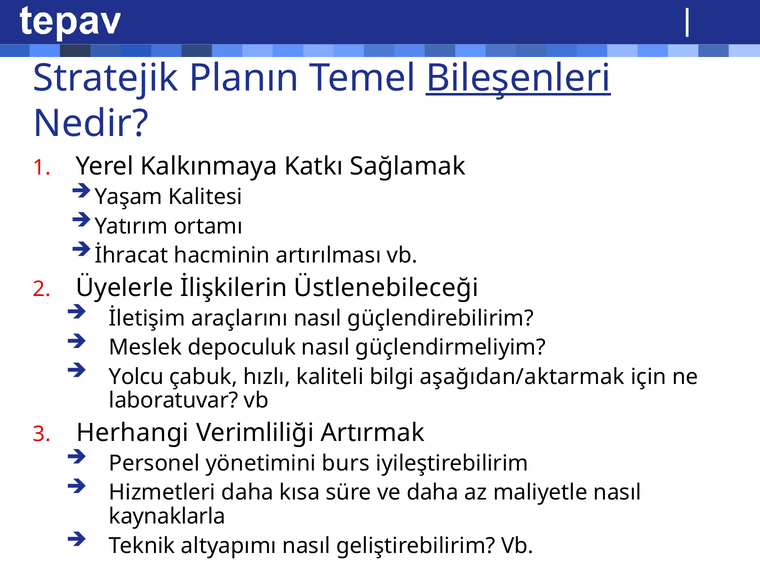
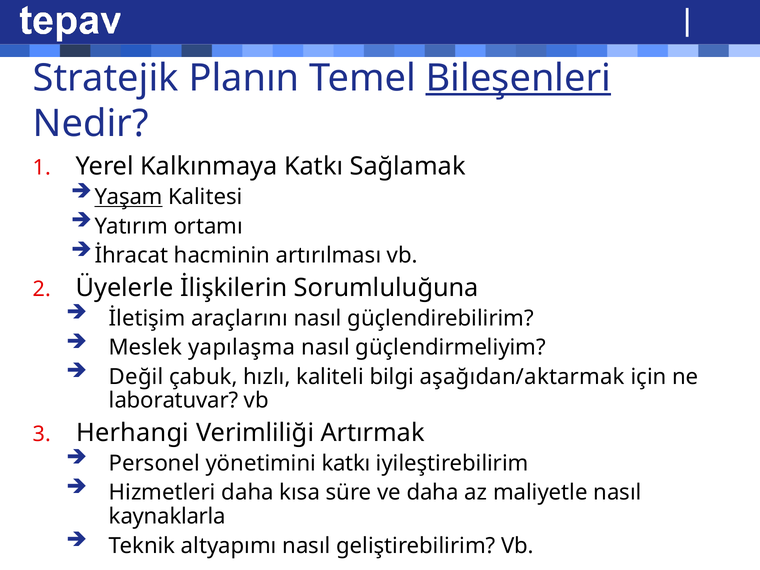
Yaşam underline: none -> present (129, 197)
Üstlenebileceği: Üstlenebileceği -> Sorumluluğuna (386, 288)
depoculuk: depoculuk -> yapılaşma (242, 347)
Yolcu: Yolcu -> Değil (136, 377)
yönetimini burs: burs -> katkı (346, 463)
